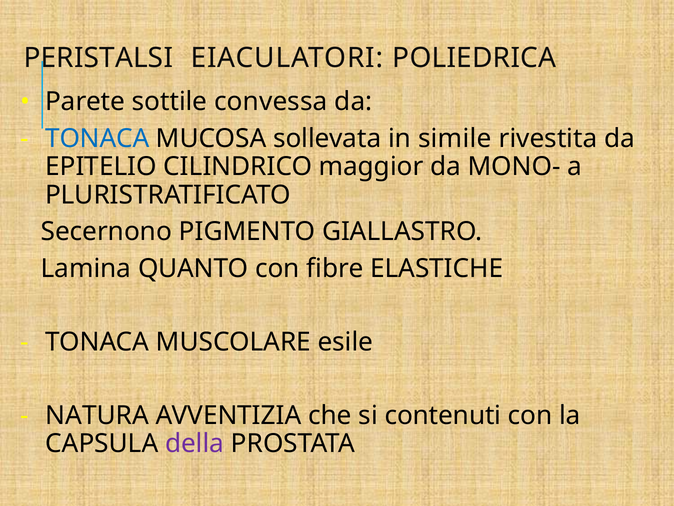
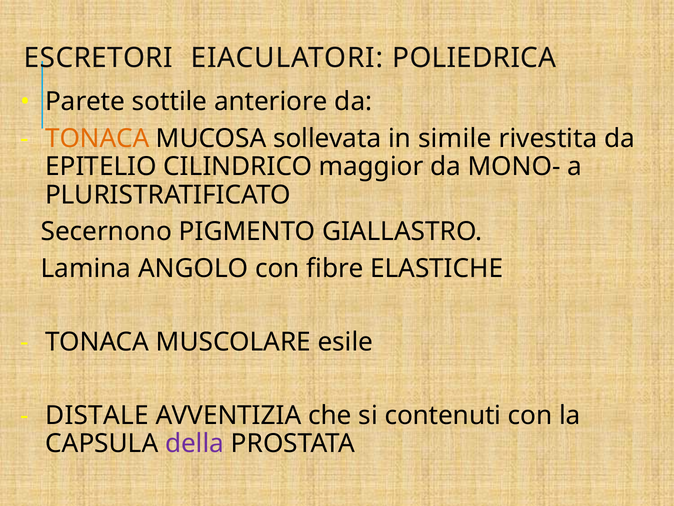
PERISTALSI: PERISTALSI -> ESCRETORI (98, 58)
convessa: convessa -> anteriore (271, 102)
TONACA colour: blue -> orange (97, 138)
QUANTO: QUANTO -> ANGOLO (193, 268)
NATURA: NATURA -> DISTALE (97, 415)
